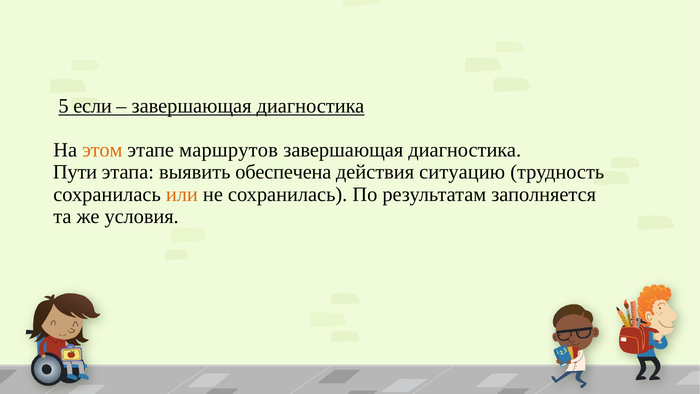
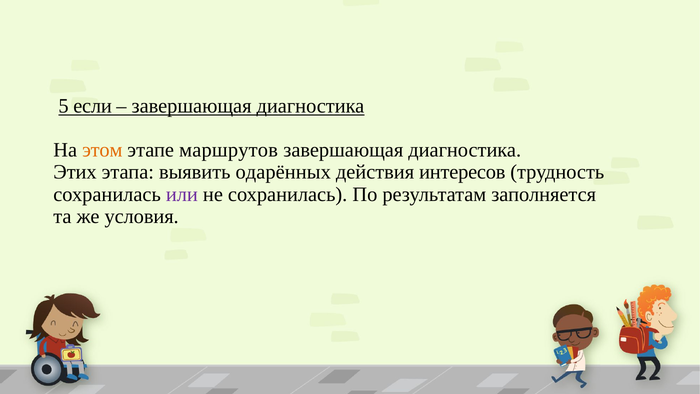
Пути: Пути -> Этих (75, 172)
обеспечена: обеспечена -> одарённых (283, 172)
ситуацию: ситуацию -> интересов (462, 172)
или colour: orange -> purple (182, 194)
